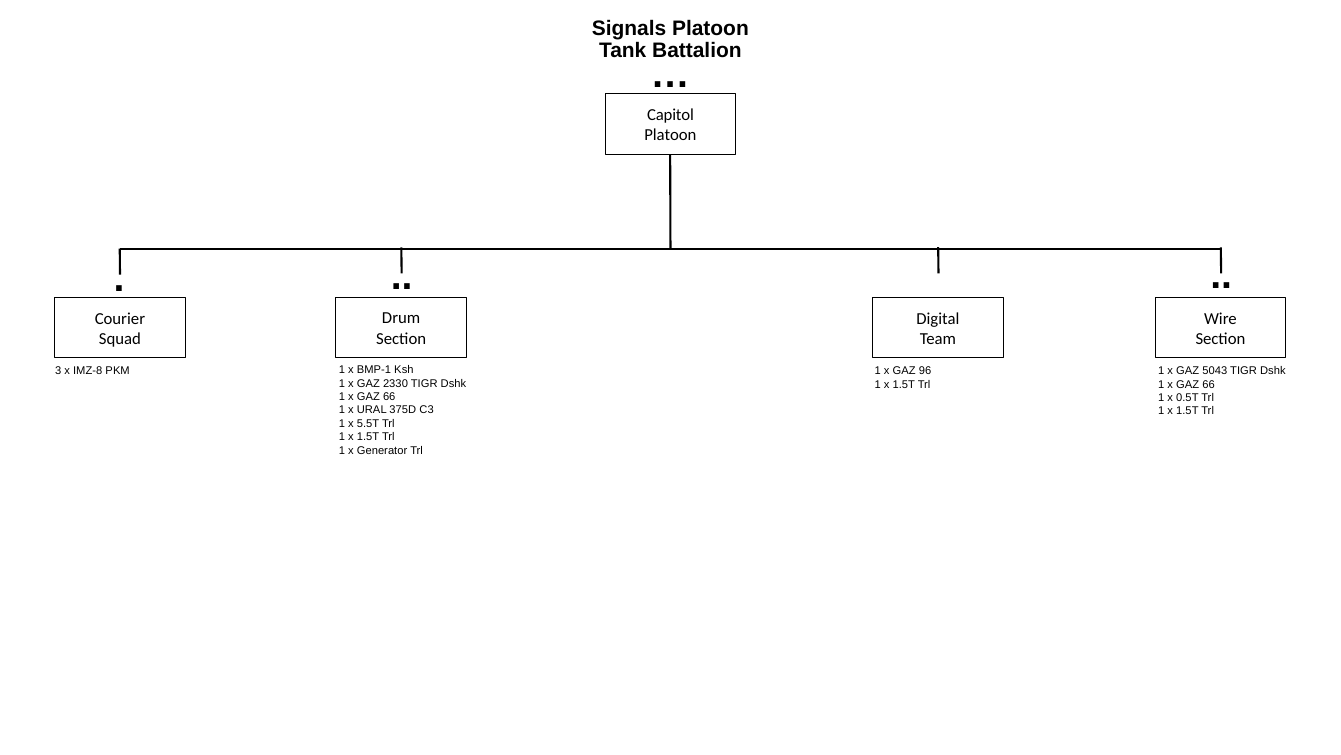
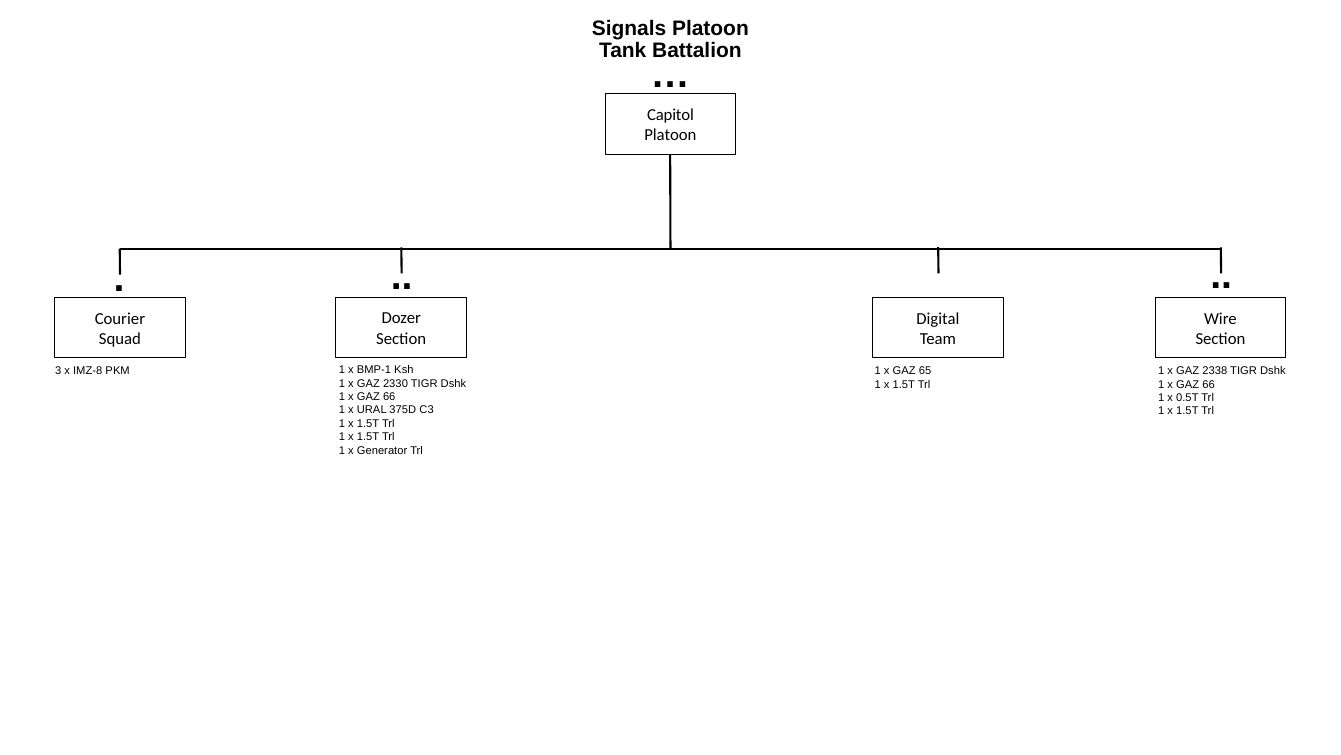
Drum: Drum -> Dozer (401, 318)
96: 96 -> 65 (925, 371)
5043: 5043 -> 2338 (1215, 371)
5.5T: 5.5T -> 1.5T (368, 423)
